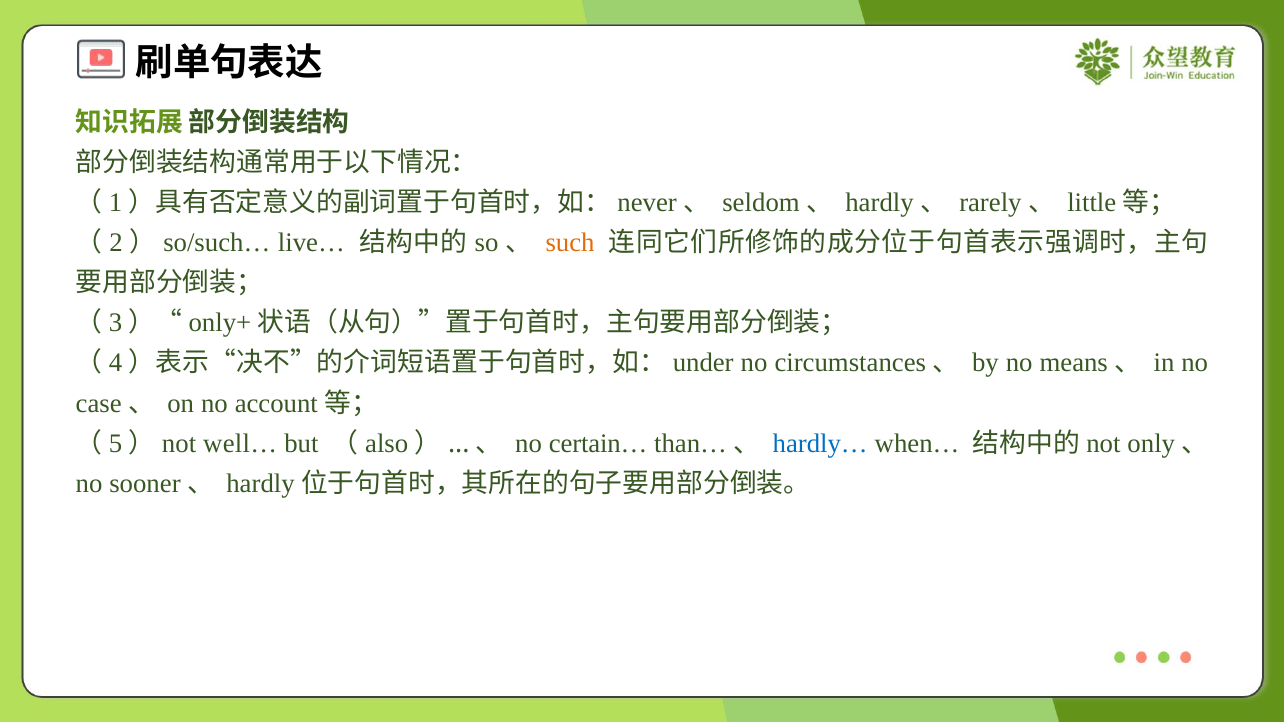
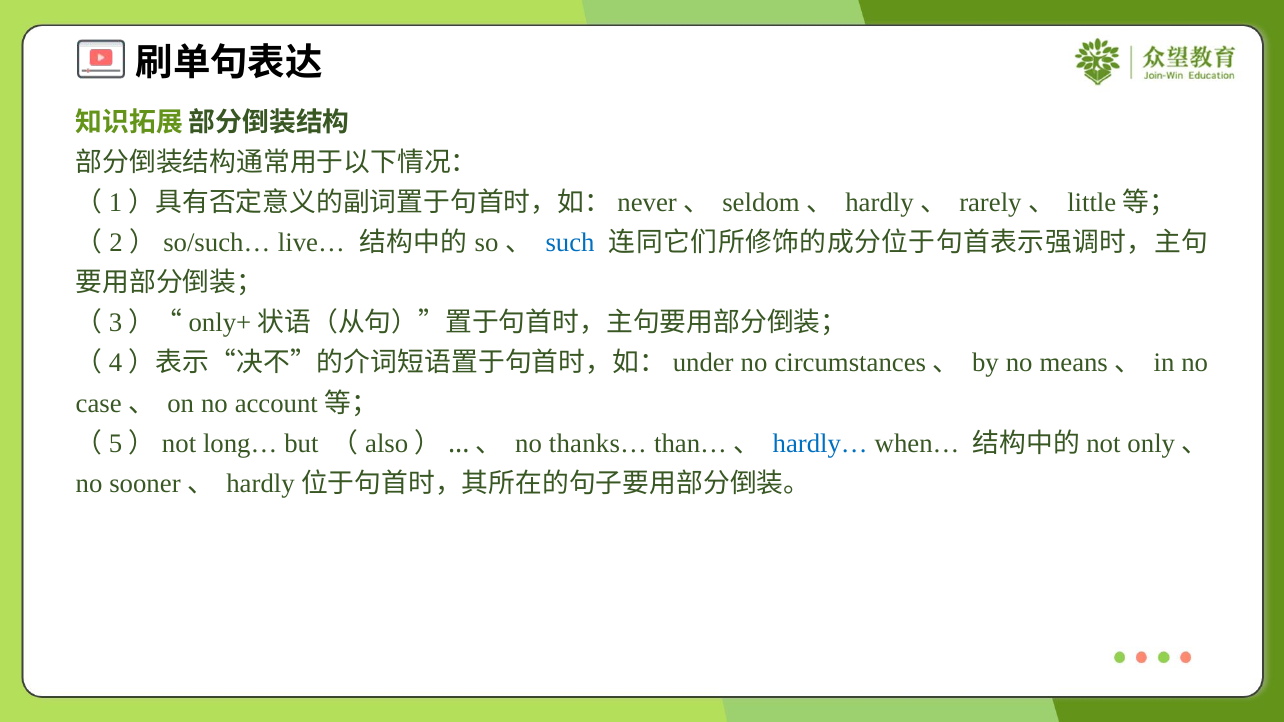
such colour: orange -> blue (570, 243)
well…: well… -> long… (240, 444)
certain…: certain… -> thanks… (598, 444)
